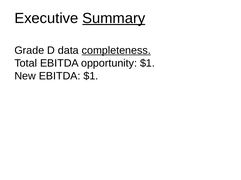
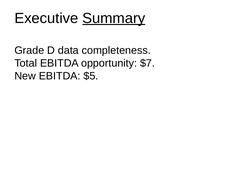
completeness underline: present -> none (116, 51)
opportunity $1: $1 -> $7 (147, 63)
EBITDA $1: $1 -> $5 (91, 76)
